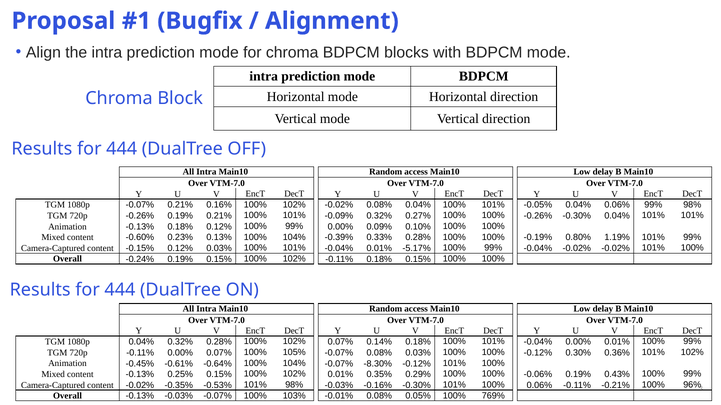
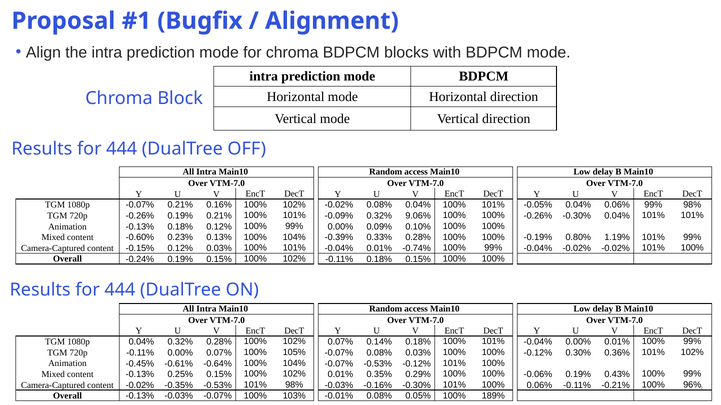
0.27%: 0.27% -> 9.06% (418, 216)
-5.17%: -5.17% -> -0.74% (417, 249)
-0.07% -8.30%: -8.30% -> -0.53% (378, 364)
769%: 769% -> 189% (493, 396)
